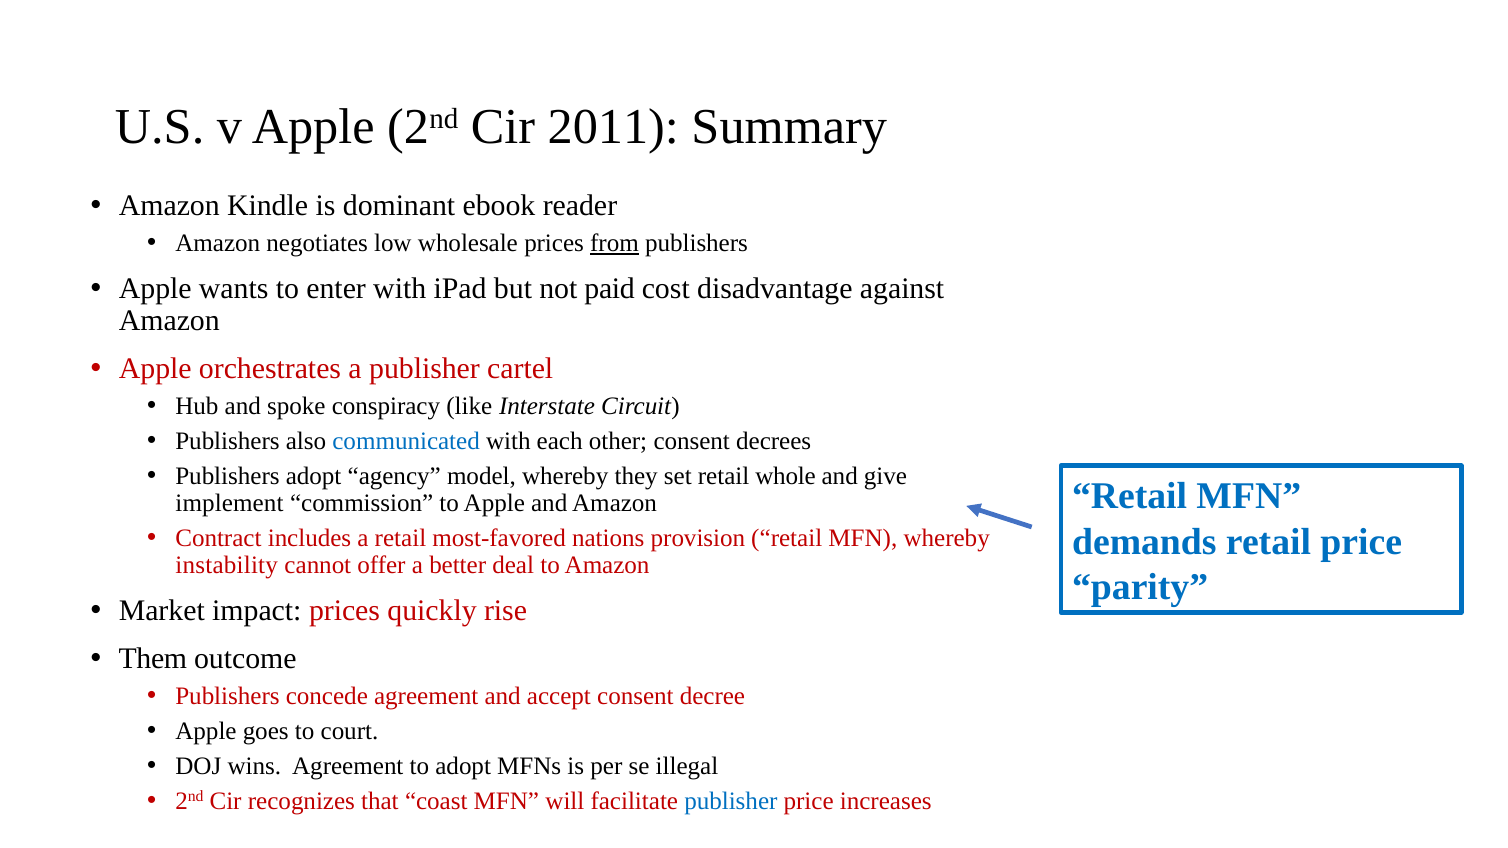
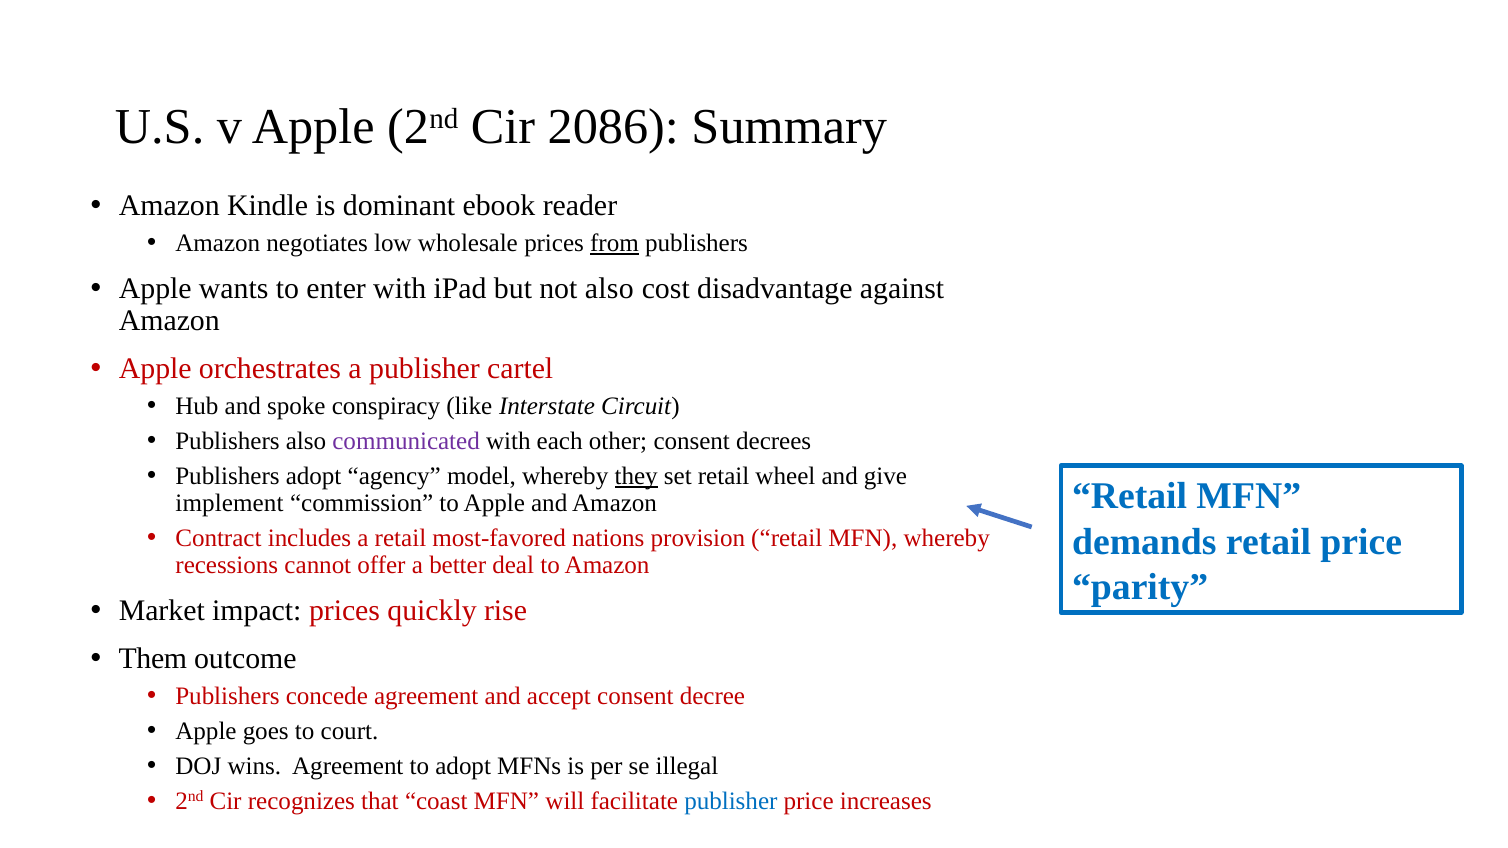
2011: 2011 -> 2086 (613, 127)
not paid: paid -> also (609, 289)
communicated colour: blue -> purple (406, 441)
they underline: none -> present (636, 476)
whole: whole -> wheel (785, 476)
instability: instability -> recessions (227, 566)
